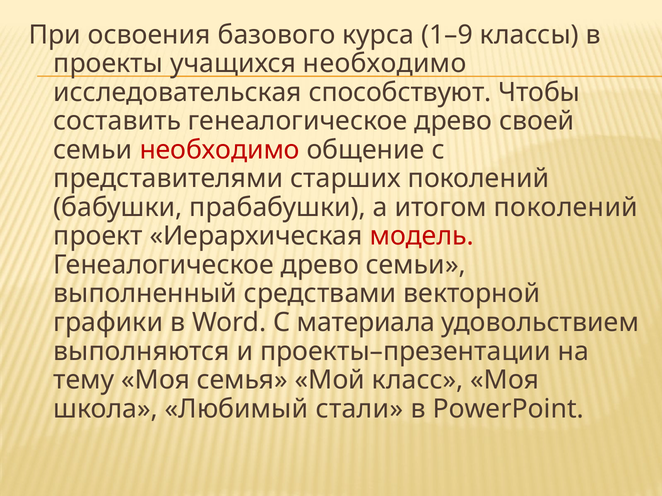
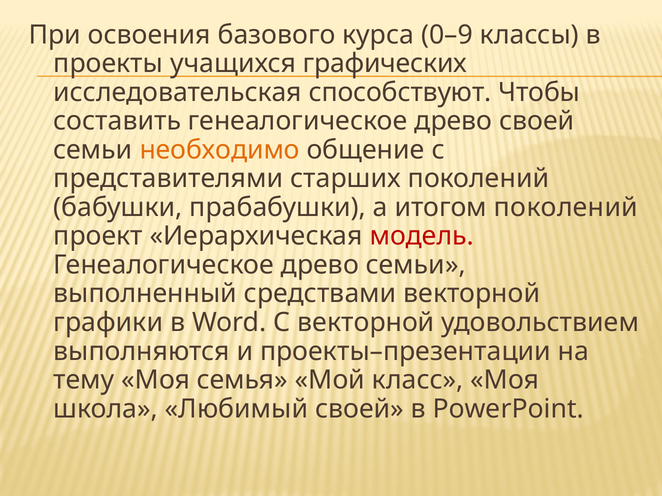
1–9: 1–9 -> 0–9 (447, 35)
учащихся необходимо: необходимо -> графических (385, 64)
необходимо colour: red -> orange (220, 150)
С материала: материала -> векторной (366, 323)
Любимый стали: стали -> своей (359, 409)
